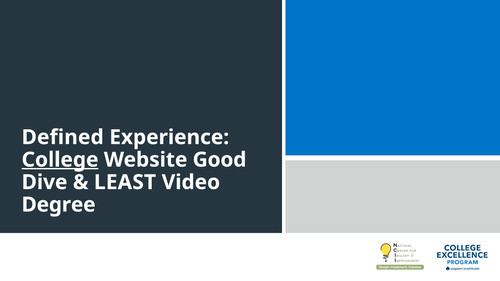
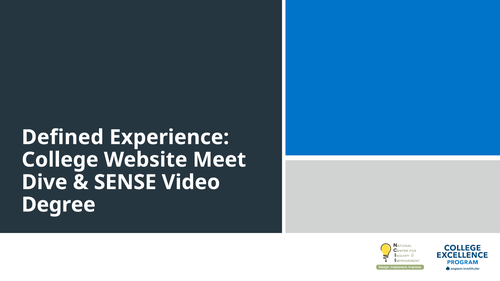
College underline: present -> none (60, 160)
Good: Good -> Meet (219, 160)
LEAST: LEAST -> SENSE (125, 182)
